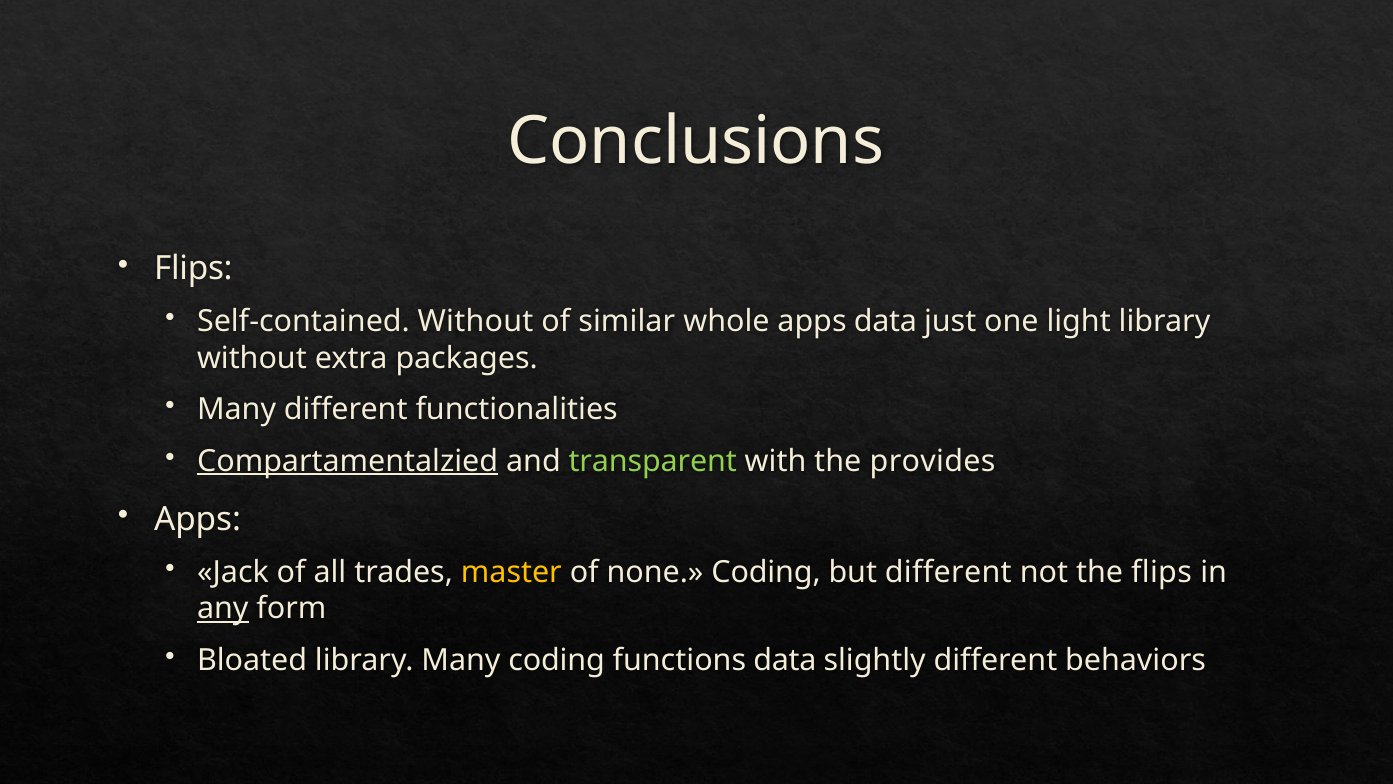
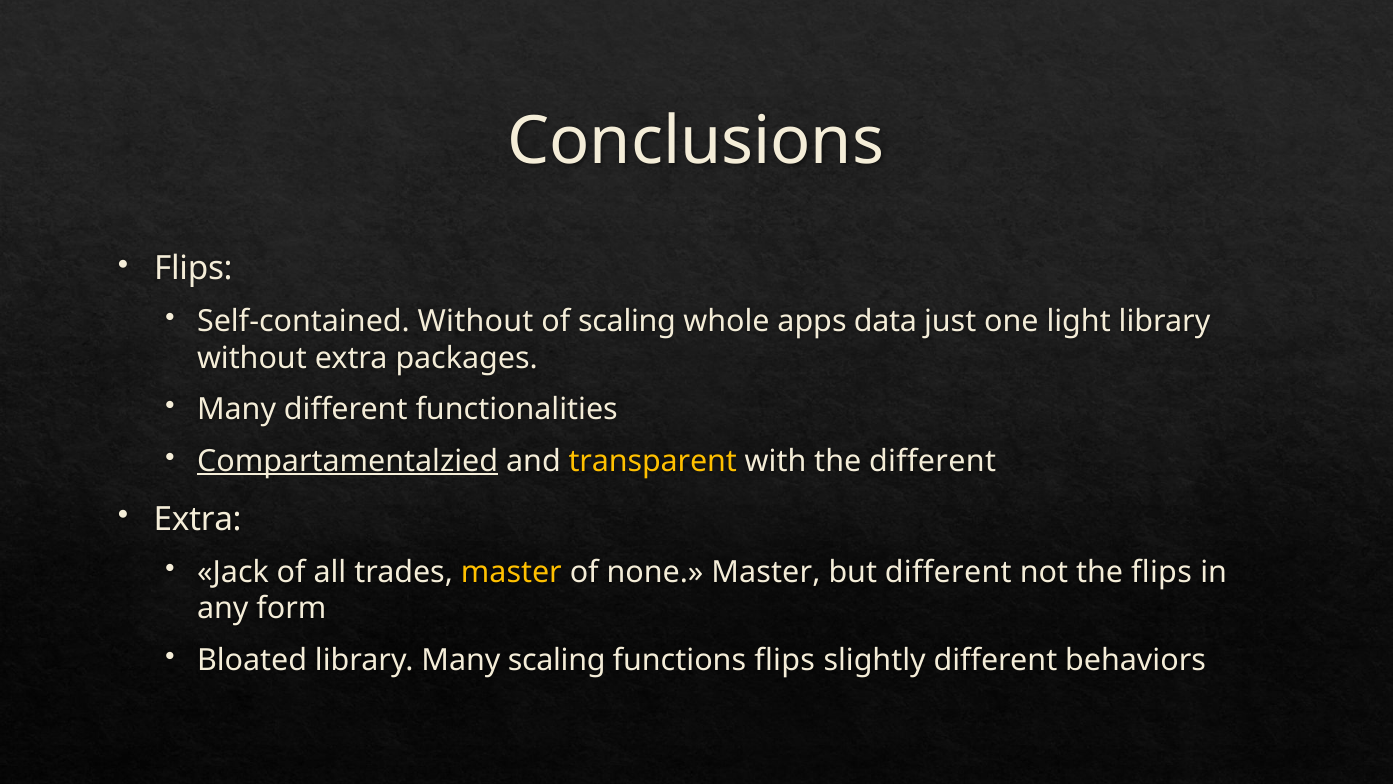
of similar: similar -> scaling (627, 322)
transparent colour: light green -> yellow (653, 461)
the provides: provides -> different (933, 461)
Apps: Apps -> Extra (198, 519)
none Coding: Coding -> Master (766, 572)
any underline: present -> none (223, 608)
Many coding: coding -> scaling (557, 660)
functions data: data -> flips (785, 660)
